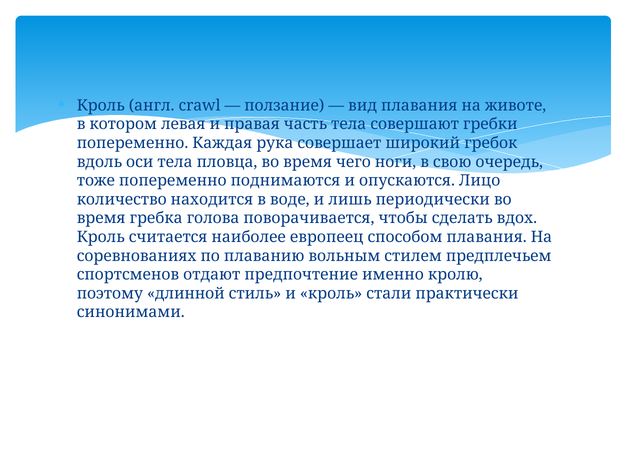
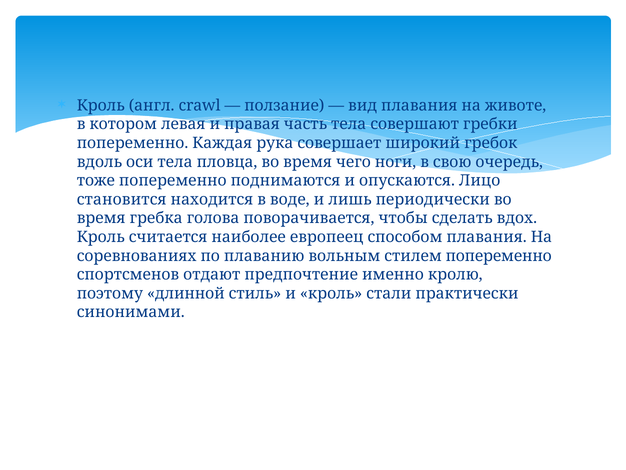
количество: количество -> становится (122, 199)
стилем предплечьем: предплечьем -> попеременно (499, 256)
